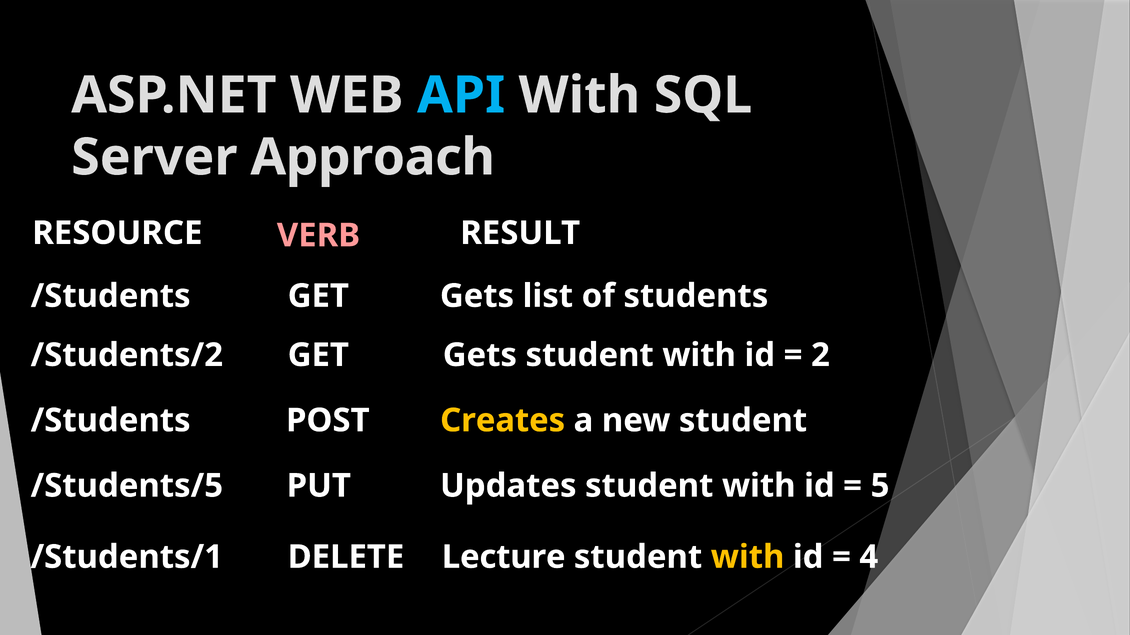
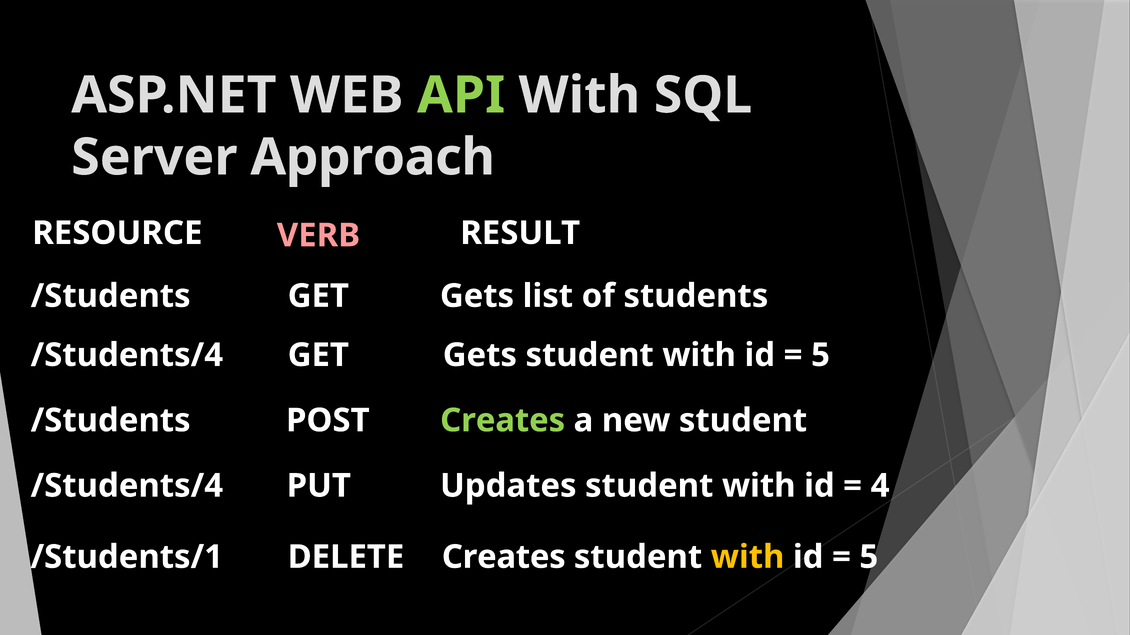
API colour: light blue -> light green (461, 95)
/Students/2: /Students/2 -> /Students/4 (127, 355)
2: 2 -> 5 (820, 355)
Creates colour: yellow -> light green (503, 421)
/Students/5: /Students/5 -> /Students/4 (127, 486)
5: 5 -> 4 (880, 486)
DELETE Lecture: Lecture -> Creates (504, 558)
4: 4 -> 5 (869, 558)
